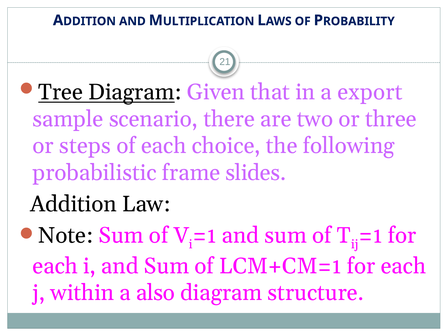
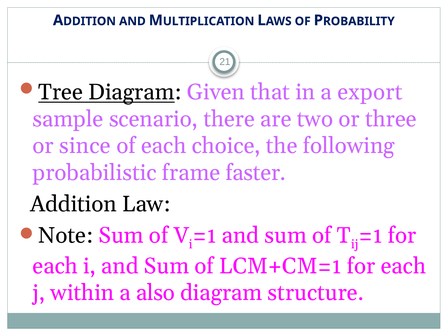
steps: steps -> since (85, 146)
slides: slides -> faster (256, 173)
